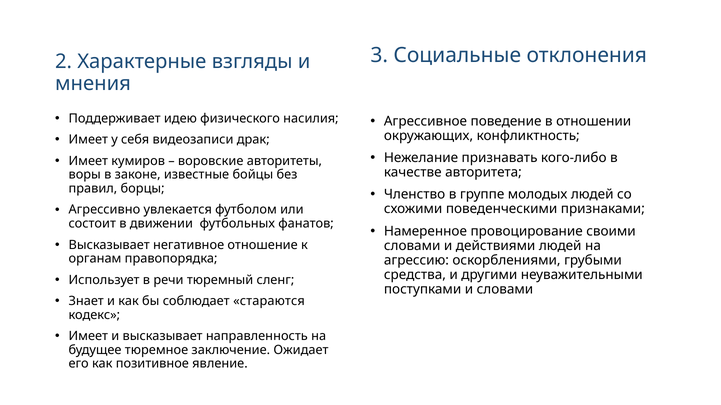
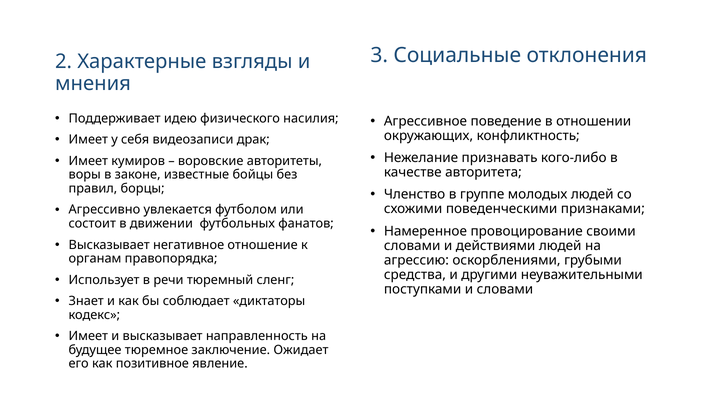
стараются: стараются -> диктаторы (269, 302)
